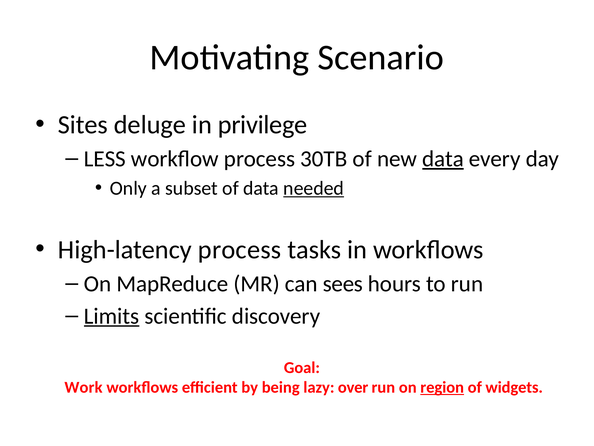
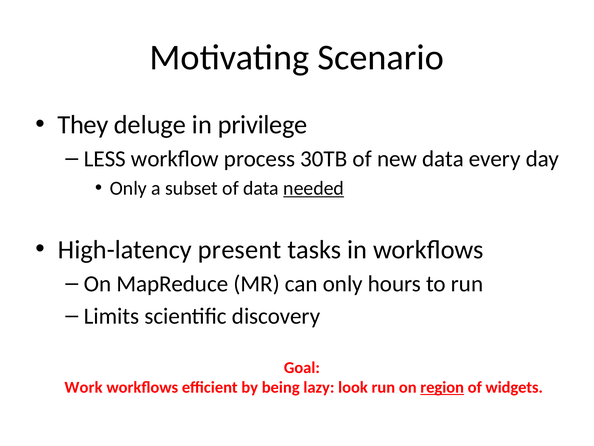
Sites: Sites -> They (83, 125)
data underline: present -> none (443, 159)
High-latency process: process -> present (240, 249)
can sees: sees -> only (343, 283)
Limits underline: present -> none (112, 316)
over: over -> look (353, 387)
